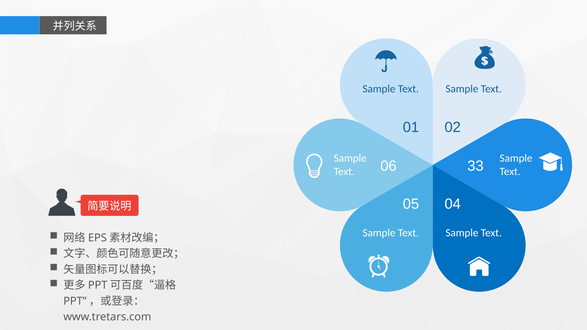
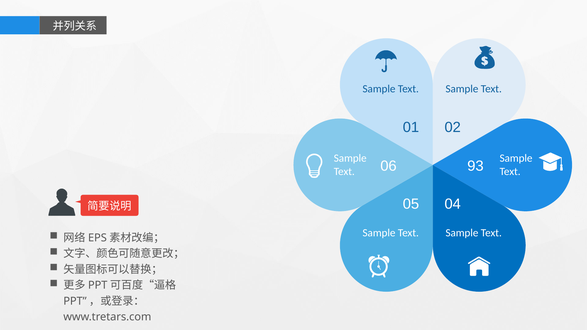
33: 33 -> 93 (475, 166)
